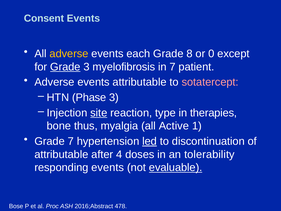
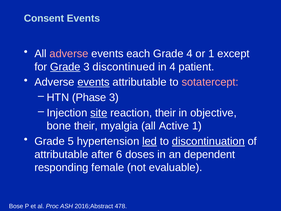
adverse colour: yellow -> pink (69, 54)
Grade 8: 8 -> 4 (190, 54)
or 0: 0 -> 1 (211, 54)
myelofibrosis: myelofibrosis -> discontinued (124, 67)
in 7: 7 -> 4 (173, 67)
events underline: none -> present (93, 82)
reaction type: type -> their (165, 113)
therapies: therapies -> objective (213, 113)
bone thus: thus -> their (86, 126)
Grade 7: 7 -> 5 (71, 141)
discontinuation underline: none -> present (208, 141)
4: 4 -> 6 (119, 154)
tolerability: tolerability -> dependent (210, 154)
responding events: events -> female (108, 167)
evaluable underline: present -> none (176, 167)
